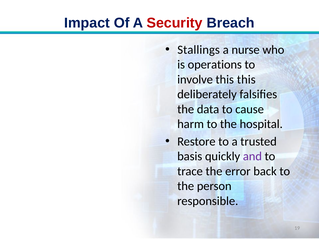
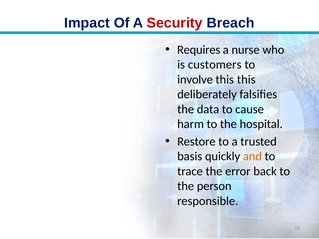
Stallings: Stallings -> Requires (199, 50)
operations: operations -> customers (215, 65)
and colour: purple -> orange (252, 157)
